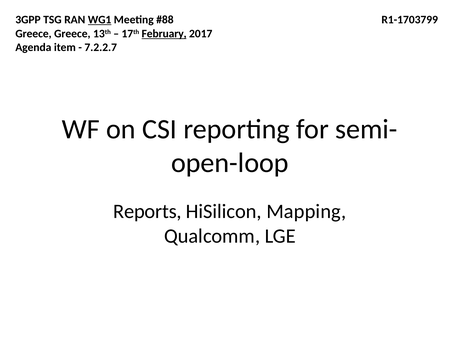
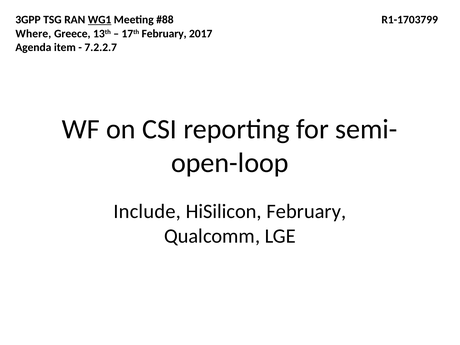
Greece: Greece -> Where (33, 34)
February underline: present -> none (164, 34)
Reports: Reports -> Include (147, 212)
HiSilicon Mapping: Mapping -> February (306, 212)
